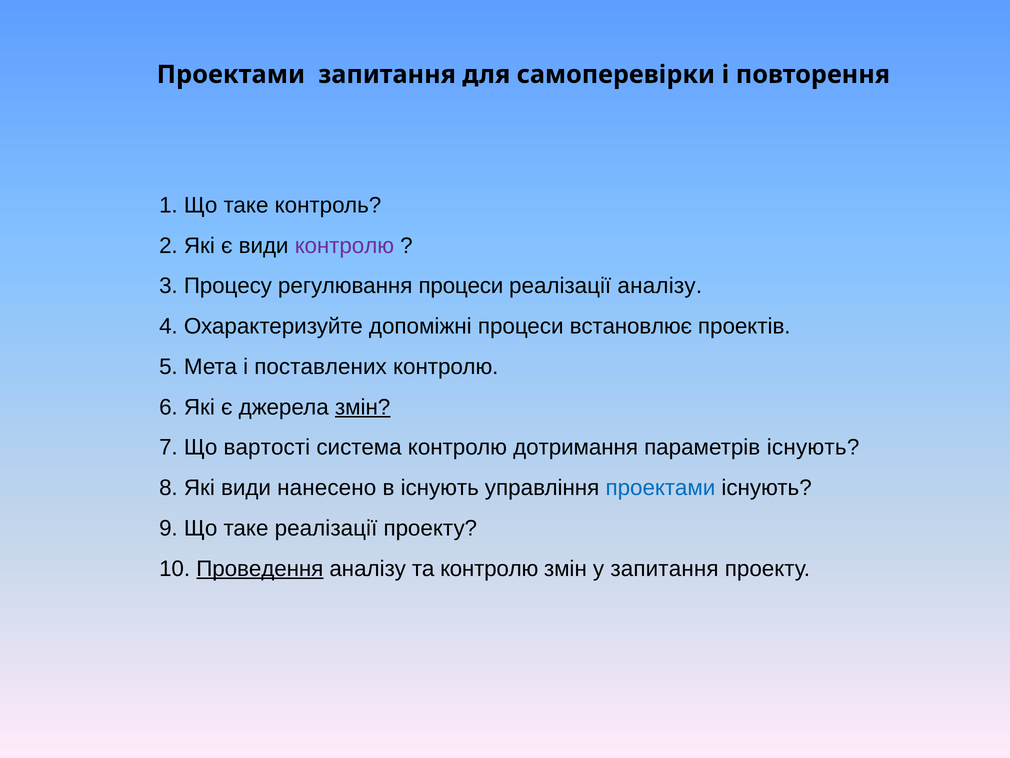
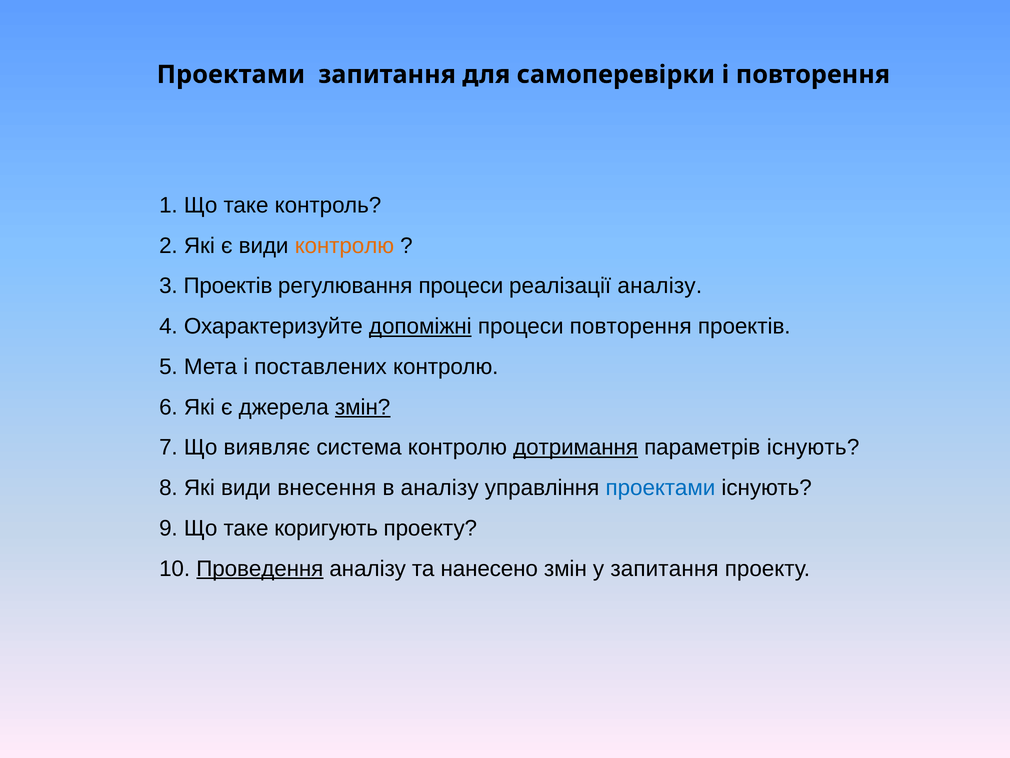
контролю colour: purple -> orange (344, 245)
3 Процесу: Процесу -> Проектів (228, 286)
допоміжні underline: none -> present (420, 326)
процеси встановлює: встановлює -> повторення (631, 326)
вартості: вартості -> виявляє (267, 447)
дотримання underline: none -> present (576, 447)
нанесено: нанесено -> внесення (327, 488)
в існують: існують -> аналізу (440, 488)
таке реалізації: реалізації -> коригують (326, 528)
та контролю: контролю -> нанесено (489, 568)
